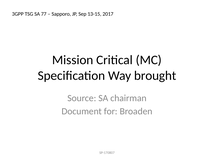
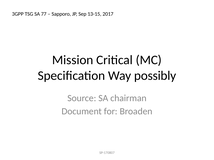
brought: brought -> possibly (155, 76)
